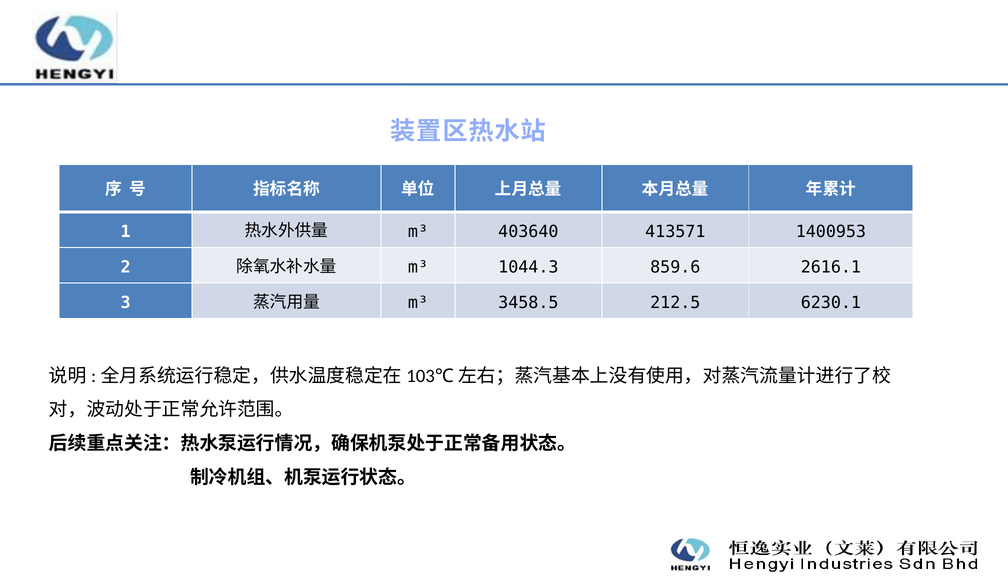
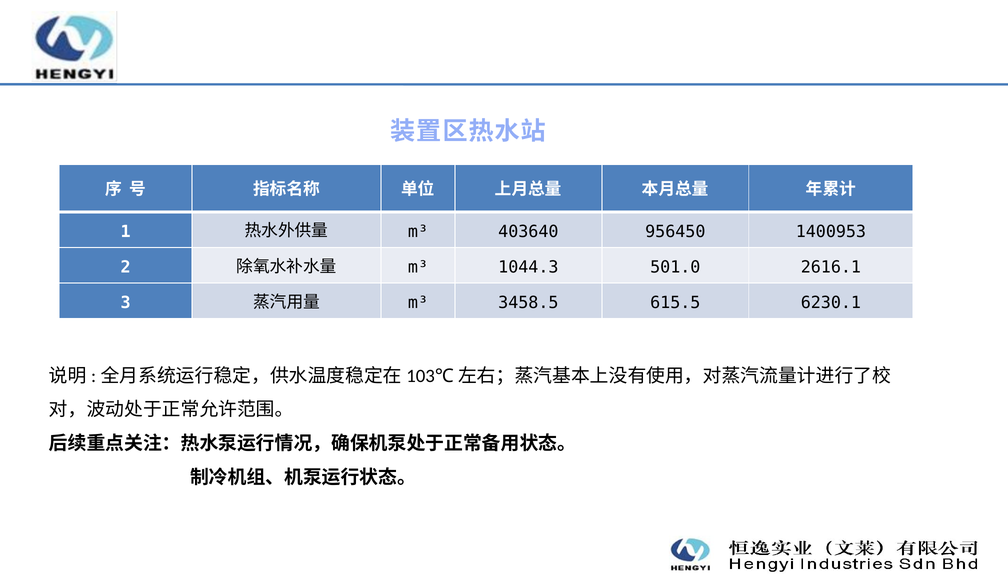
413571: 413571 -> 956450 (675, 232)
859.6: 859.6 -> 501.0 (675, 267)
212.5: 212.5 -> 615.5 (675, 303)
